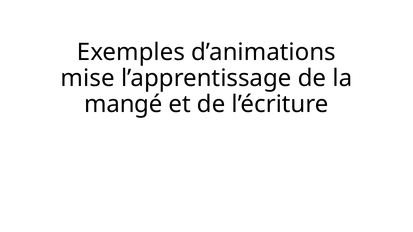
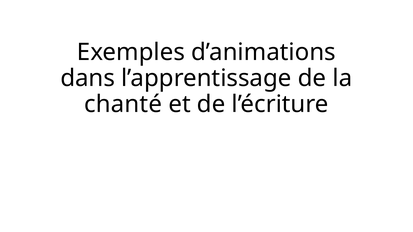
mise: mise -> dans (88, 78)
mangé: mangé -> chanté (123, 104)
